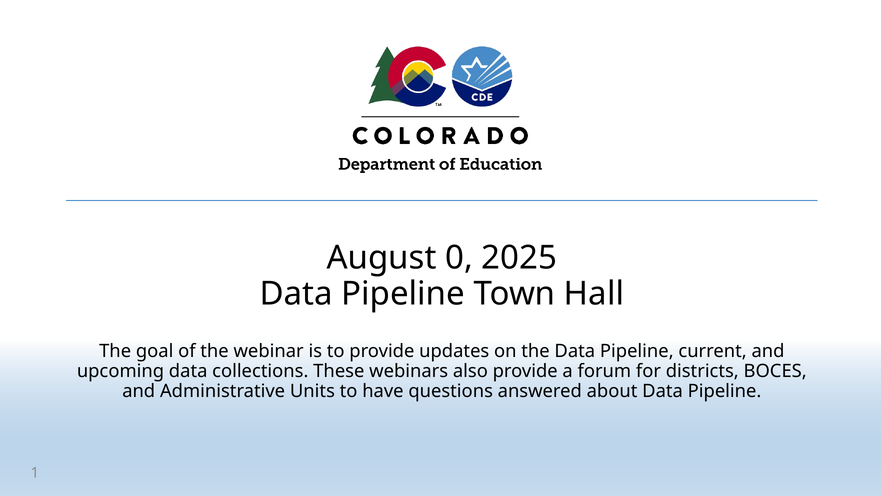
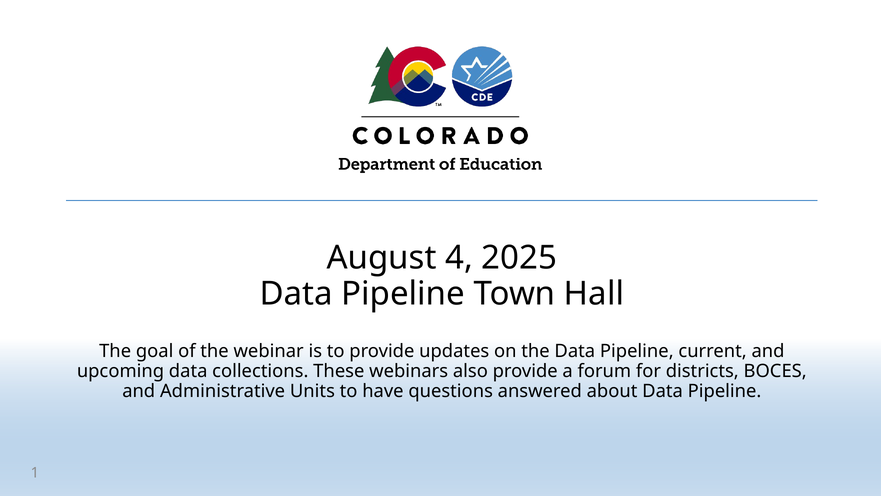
0: 0 -> 4 (459, 258)
